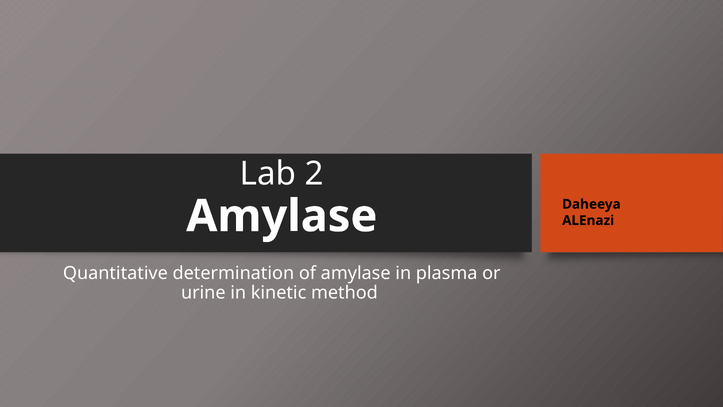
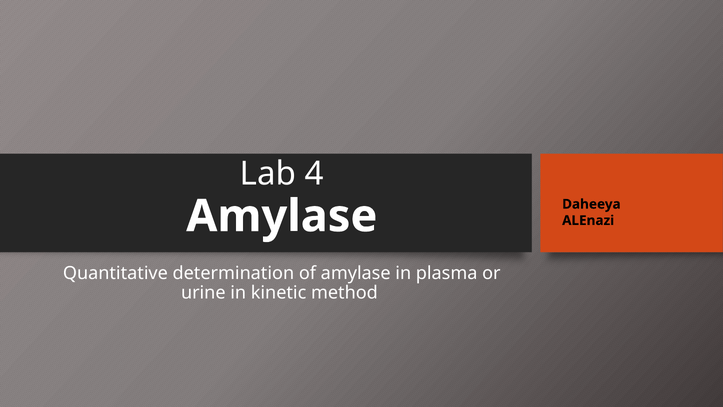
2: 2 -> 4 (314, 174)
